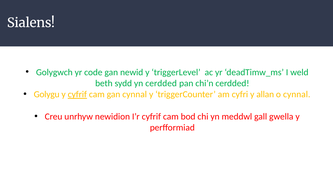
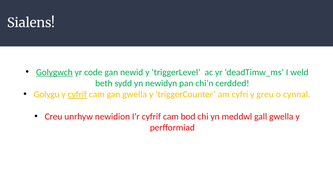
Golygwch underline: none -> present (54, 72)
yn cerdded: cerdded -> newidyn (161, 83)
gan cynnal: cynnal -> gwella (135, 95)
allan: allan -> greu (265, 95)
